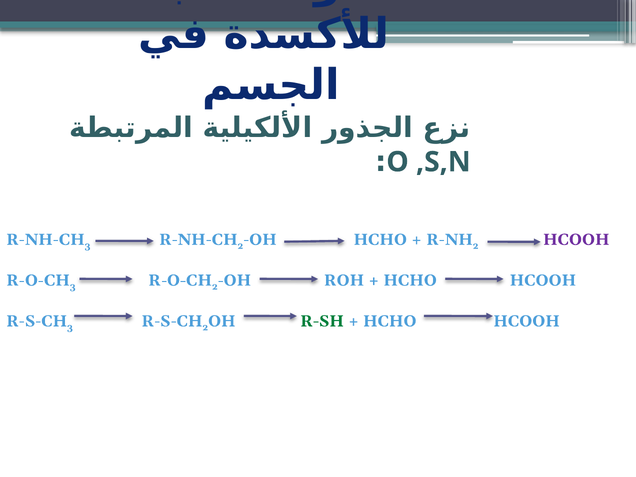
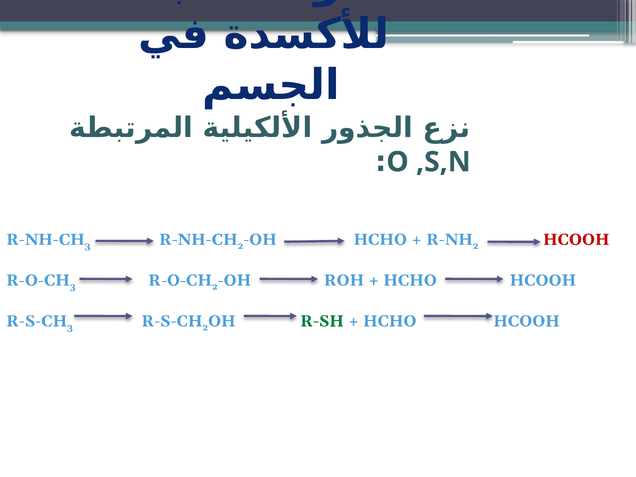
HCOOH colour: purple -> red (576, 240)
